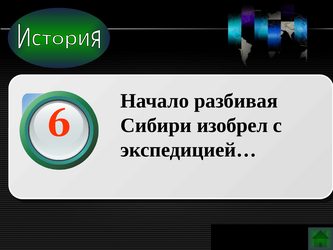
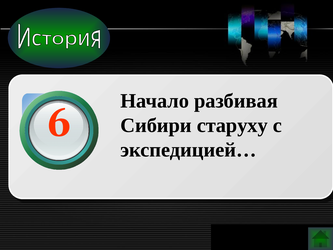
изобрел: изобрел -> старуху (232, 125)
